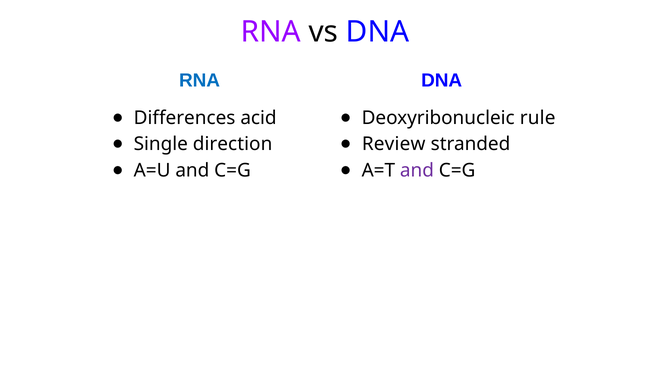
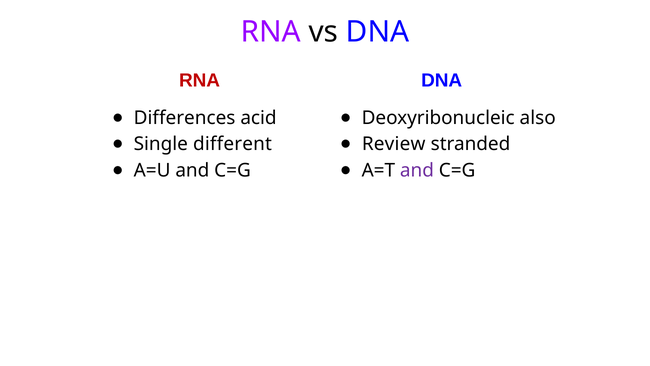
RNA colour: blue -> red (200, 80)
rule: rule -> also (538, 118)
direction: direction -> different (233, 144)
